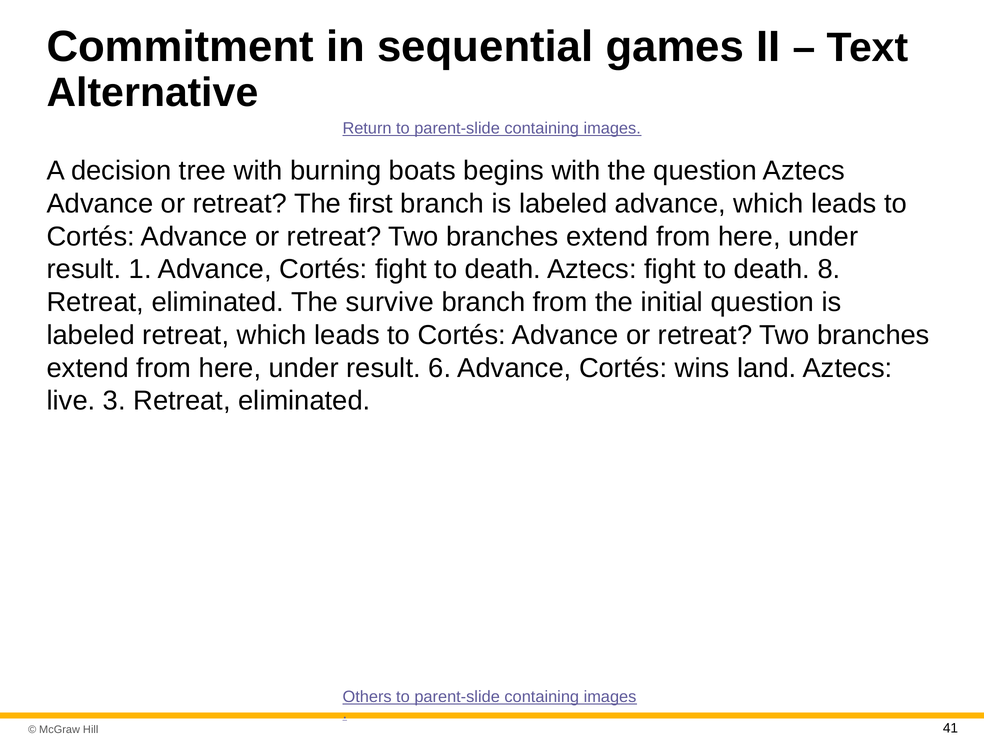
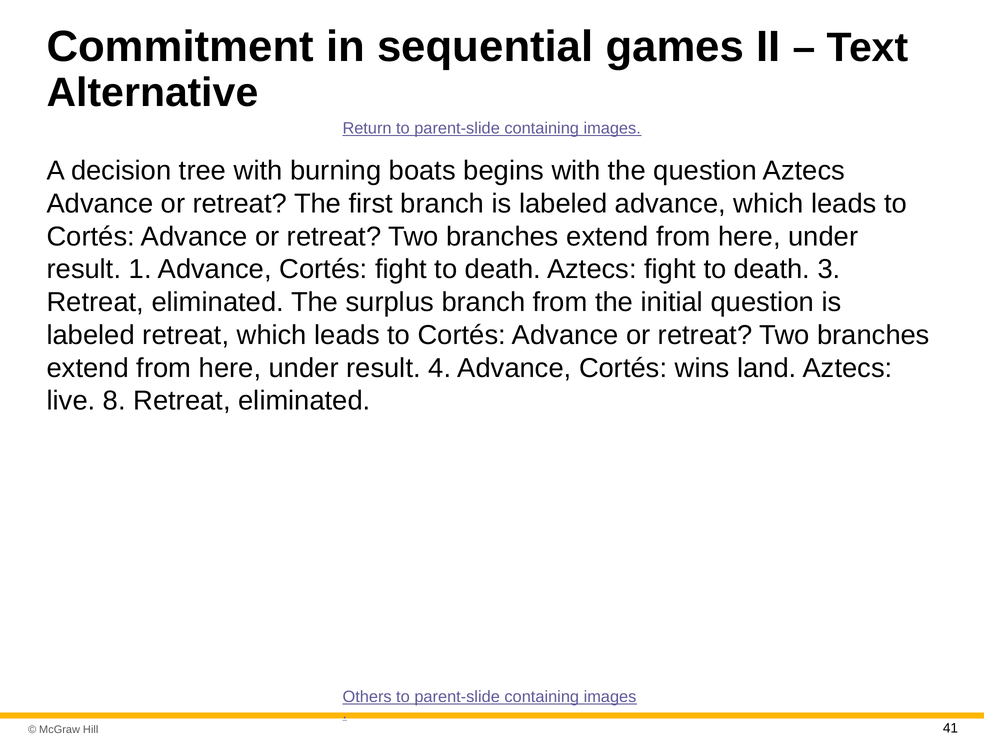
8: 8 -> 3 (829, 269)
survive: survive -> surplus (390, 302)
6: 6 -> 4 (440, 368)
3: 3 -> 8 (114, 401)
